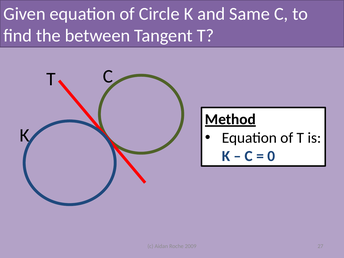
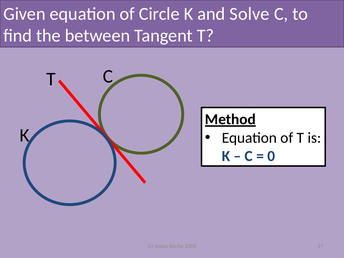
Same: Same -> Solve (249, 14)
